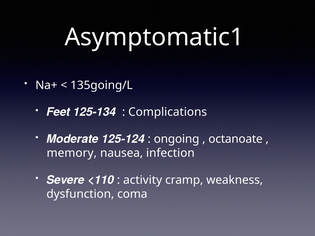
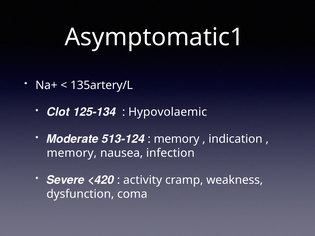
135going/L: 135going/L -> 135artery/L (102, 85)
Feet: Feet -> Clot (58, 112)
Complications: Complications -> Hypovolaemic (168, 112)
125-124: 125-124 -> 513-124 (123, 139)
ongoing: ongoing -> memory (177, 139)
octanoate: octanoate -> indication (235, 139)
<110: <110 -> <420 (101, 180)
